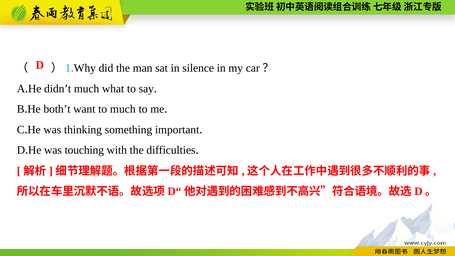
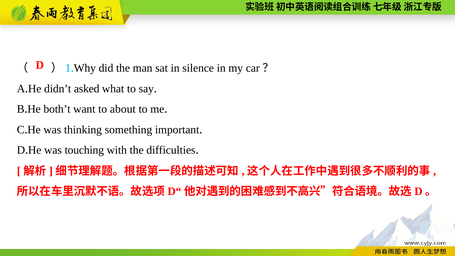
didn’t much: much -> asked (87, 89)
to much: much -> about (123, 109)
